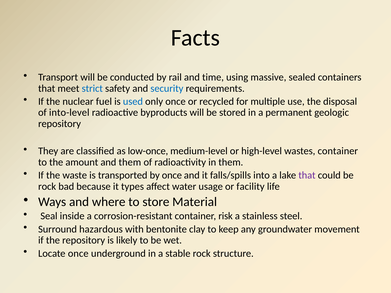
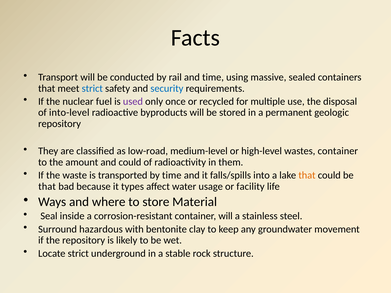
used colour: blue -> purple (133, 102)
low-once: low-once -> low-road (148, 151)
and them: them -> could (130, 162)
by once: once -> time (172, 175)
that colour: purple -> orange (307, 175)
rock: rock -> that (47, 187)
container risk: risk -> will (226, 216)
Locate once: once -> strict (78, 254)
